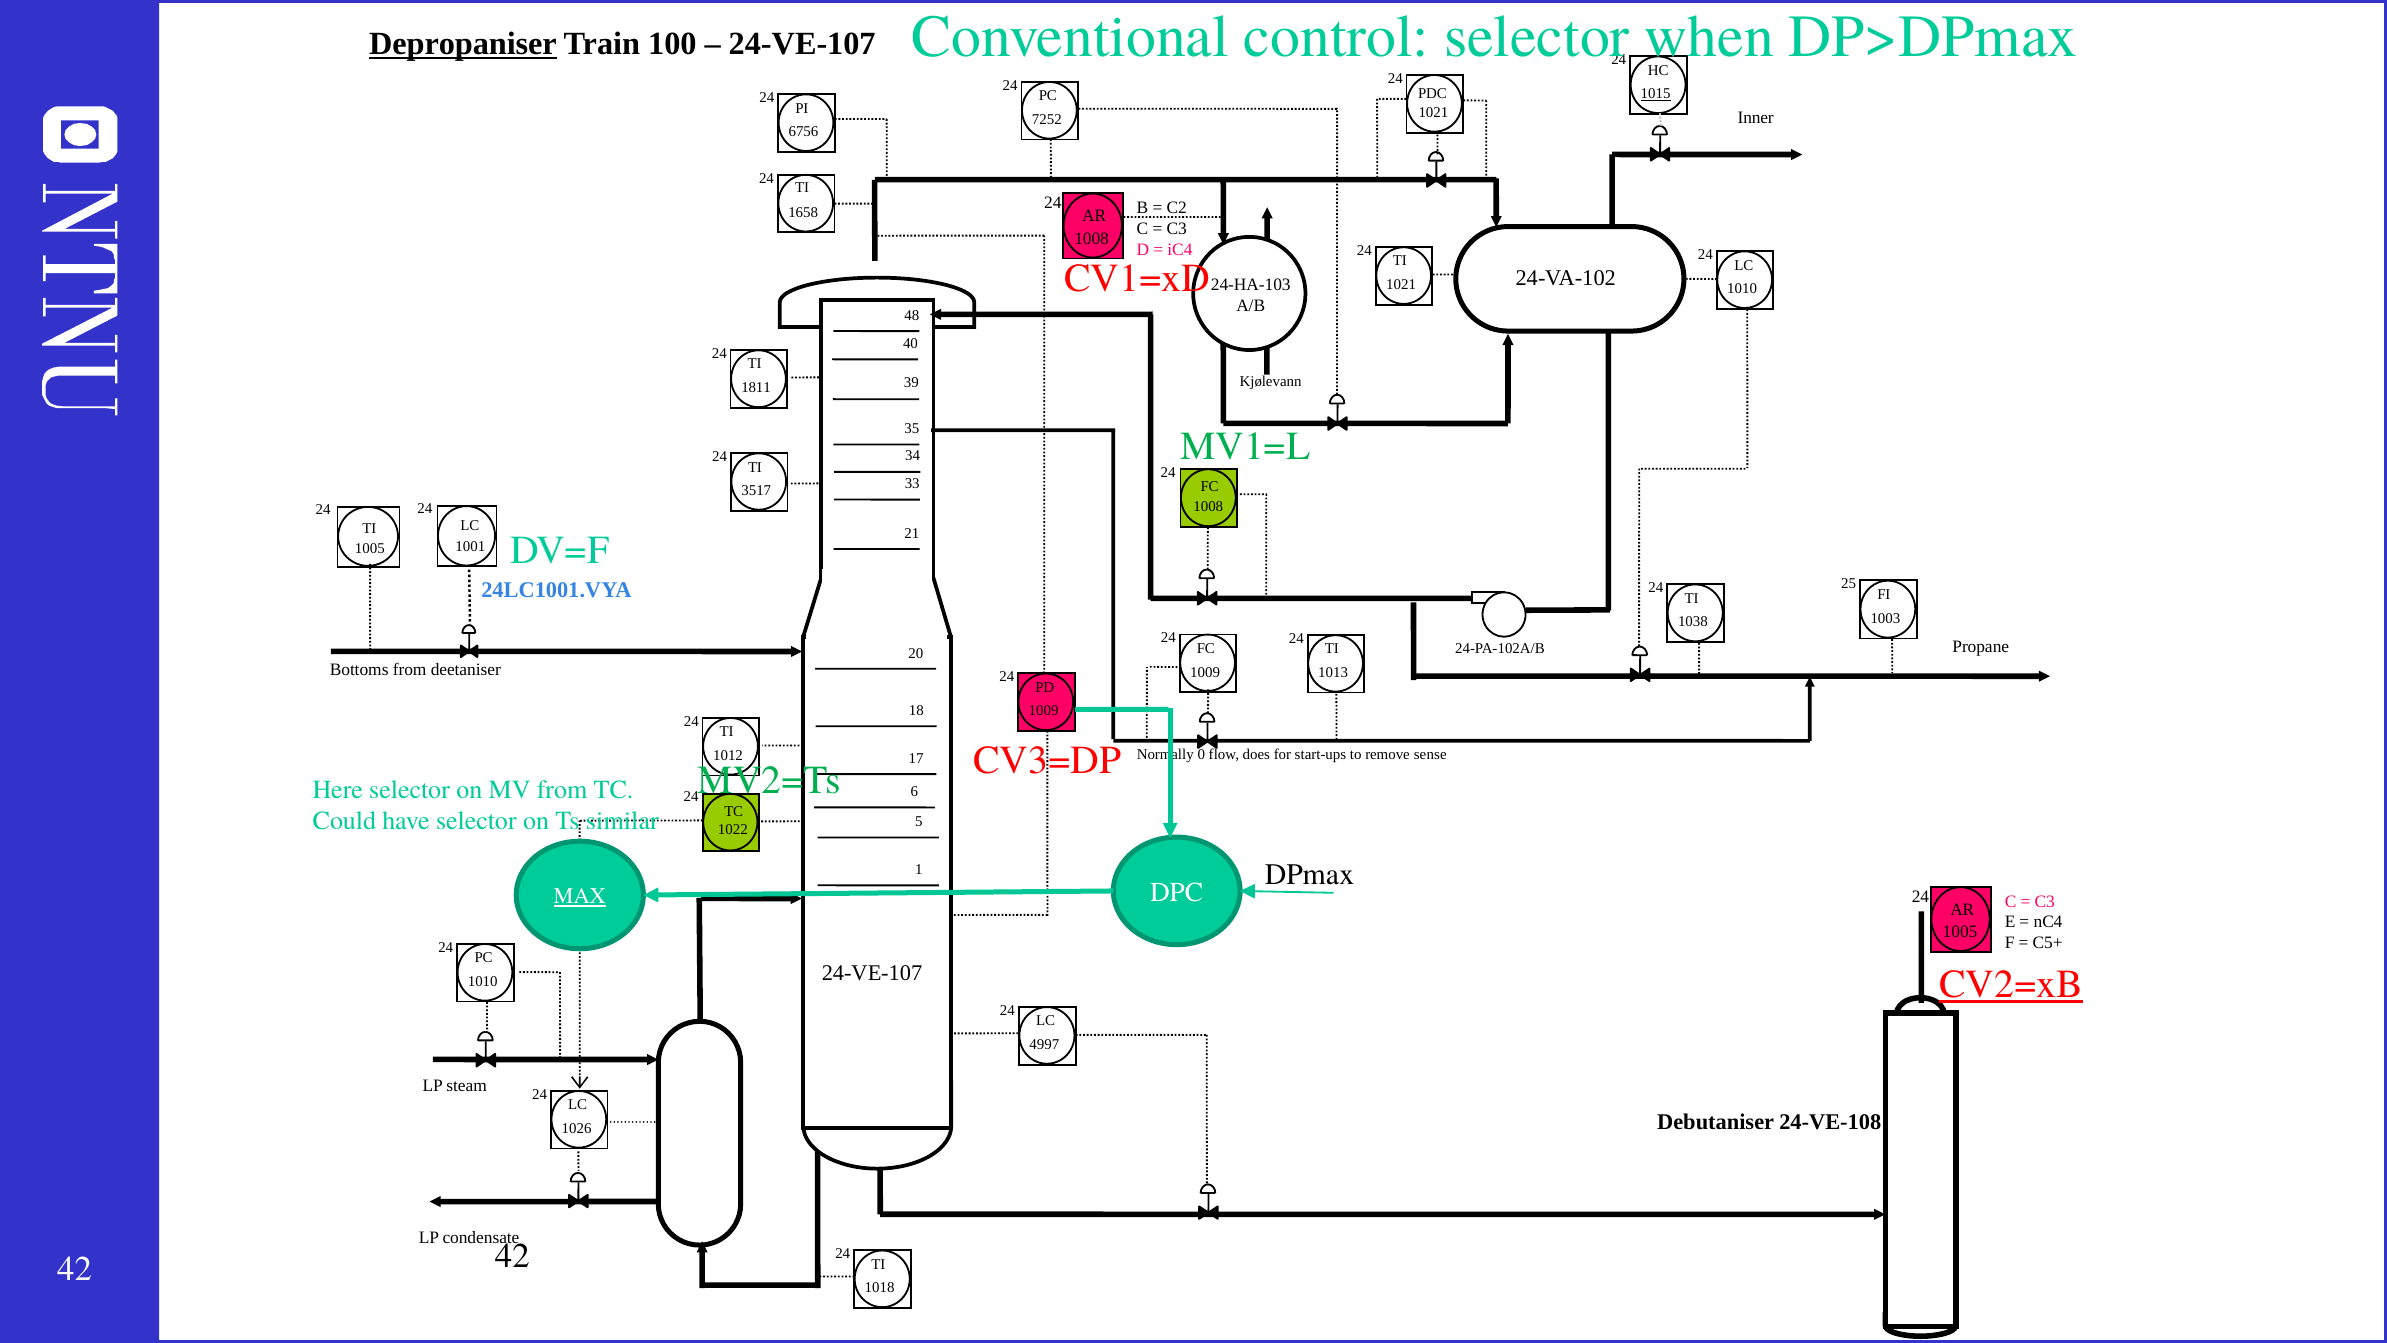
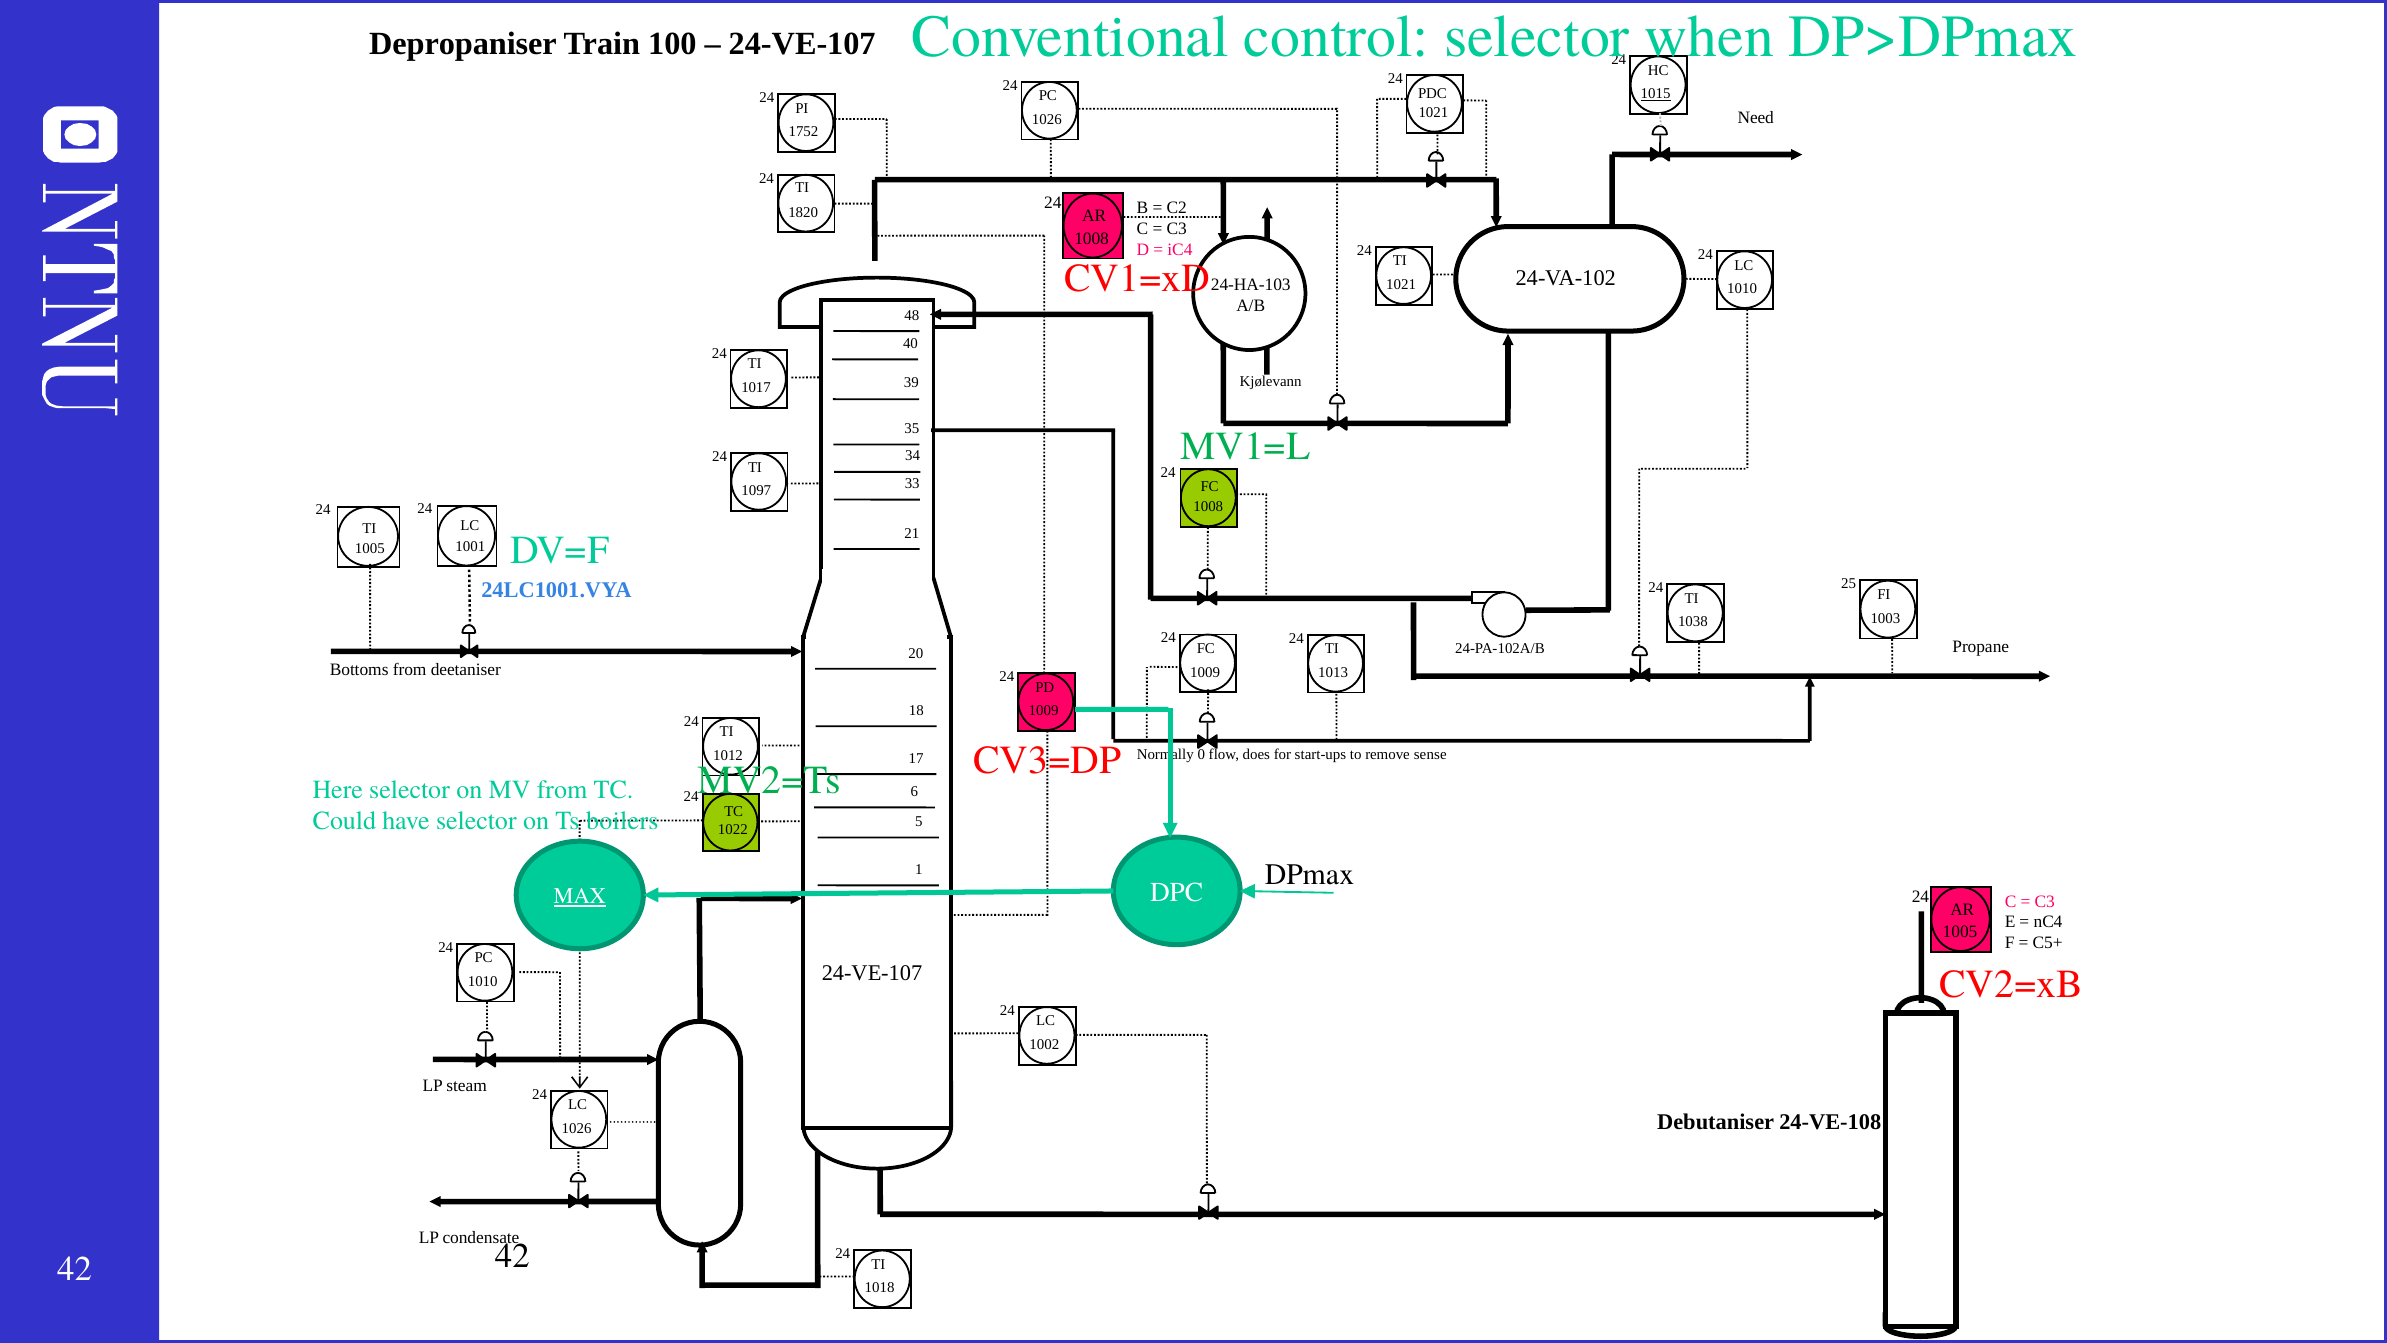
Depropaniser underline: present -> none (463, 44)
Inner: Inner -> Need (1756, 118)
7252: 7252 -> 1026 (1047, 119)
6756: 6756 -> 1752 (803, 132)
1658: 1658 -> 1820 (803, 212)
1811: 1811 -> 1017 (756, 388)
3517: 3517 -> 1097 (756, 491)
similar: similar -> boilers (622, 821)
CV2=xB underline: present -> none (2011, 984)
4997: 4997 -> 1002 (1044, 1045)
